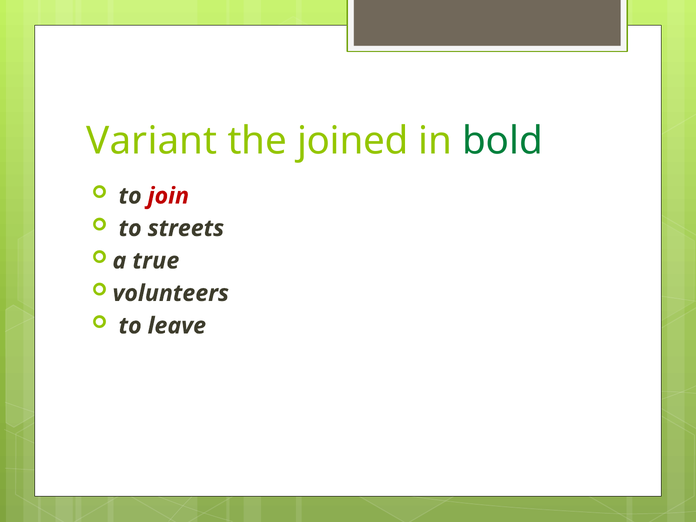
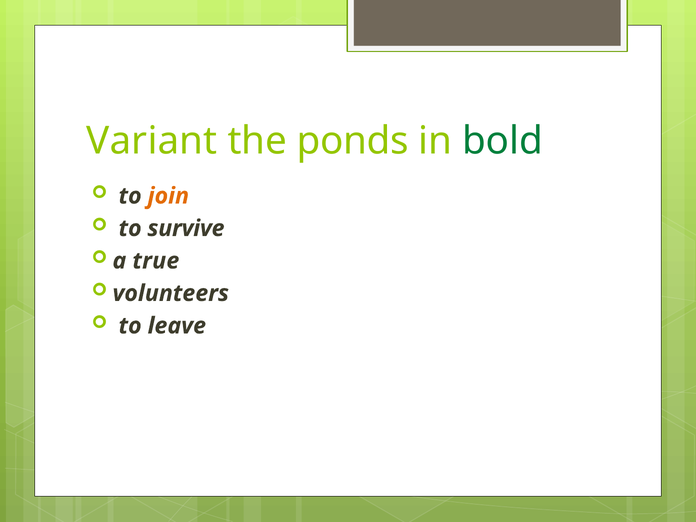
joined: joined -> ponds (353, 141)
join colour: red -> orange (168, 196)
streets: streets -> survive (186, 228)
